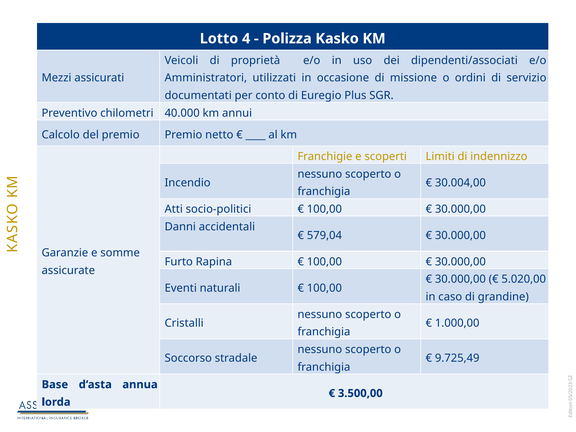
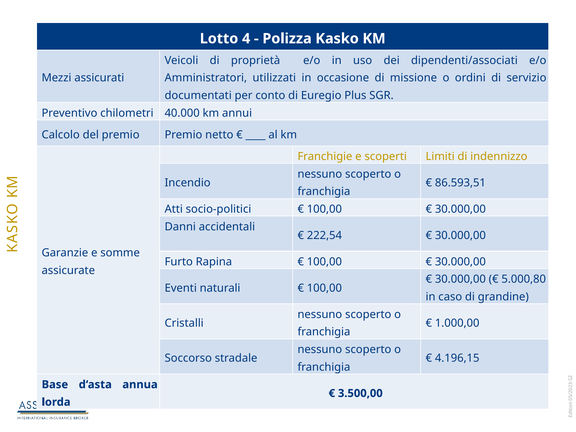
30.004,00: 30.004,00 -> 86.593,51 (460, 183)
579,04: 579,04 -> 222,54 (324, 235)
5.020,00: 5.020,00 -> 5.000,80 (524, 279)
9.725,49: 9.725,49 -> 4.196,15 (457, 358)
